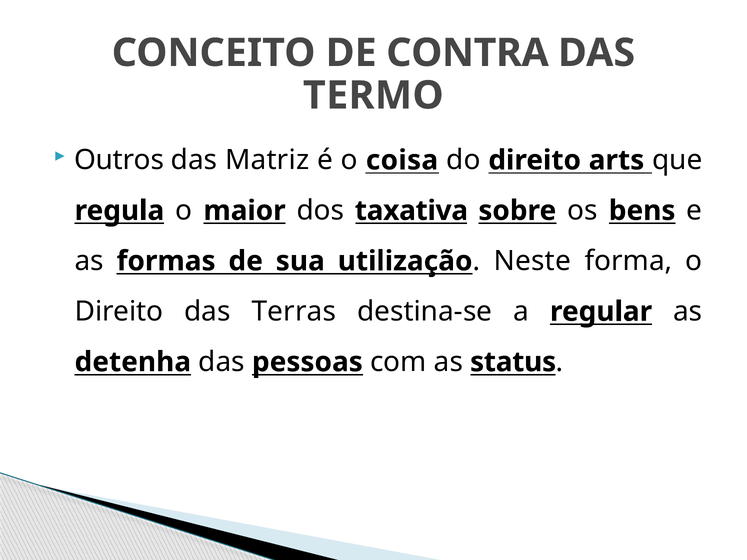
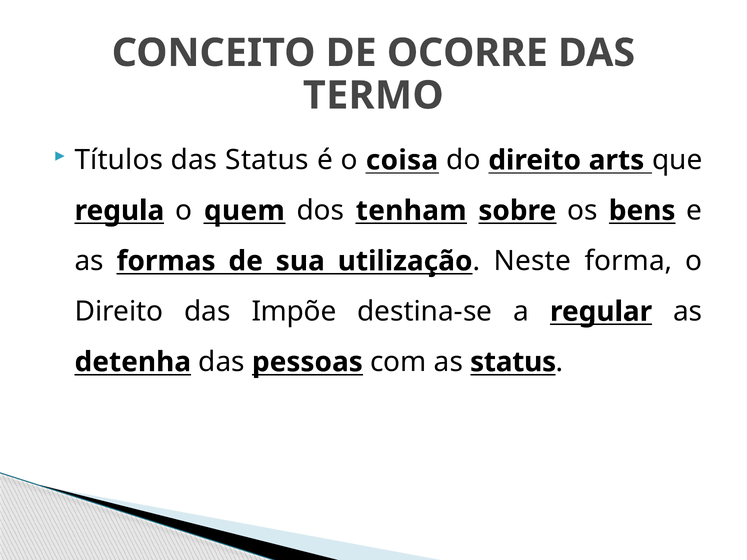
CONTRA: CONTRA -> OCORRE (467, 53)
Outros: Outros -> Títulos (119, 160)
das Matriz: Matriz -> Status (267, 160)
maior: maior -> quem (244, 211)
taxativa: taxativa -> tenham (411, 211)
Terras: Terras -> Impõe (294, 312)
